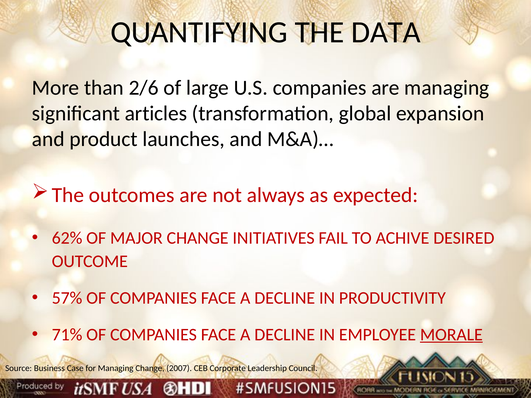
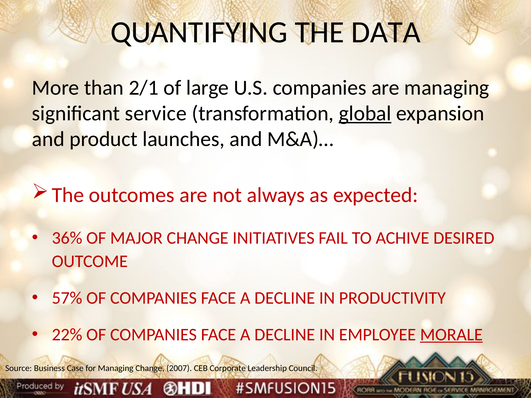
2/6: 2/6 -> 2/1 (144, 88)
articles: articles -> service (156, 113)
global underline: none -> present (365, 113)
62%: 62% -> 36% (67, 238)
71%: 71% -> 22% (67, 335)
